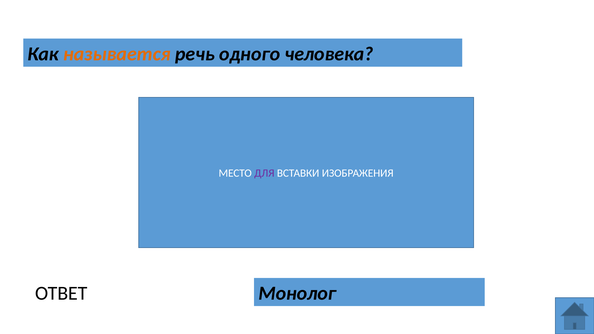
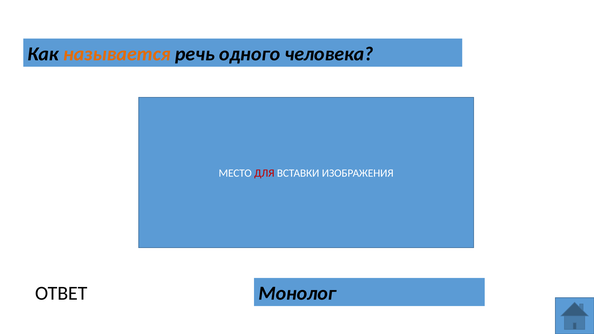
ДЛЯ colour: purple -> red (264, 173)
